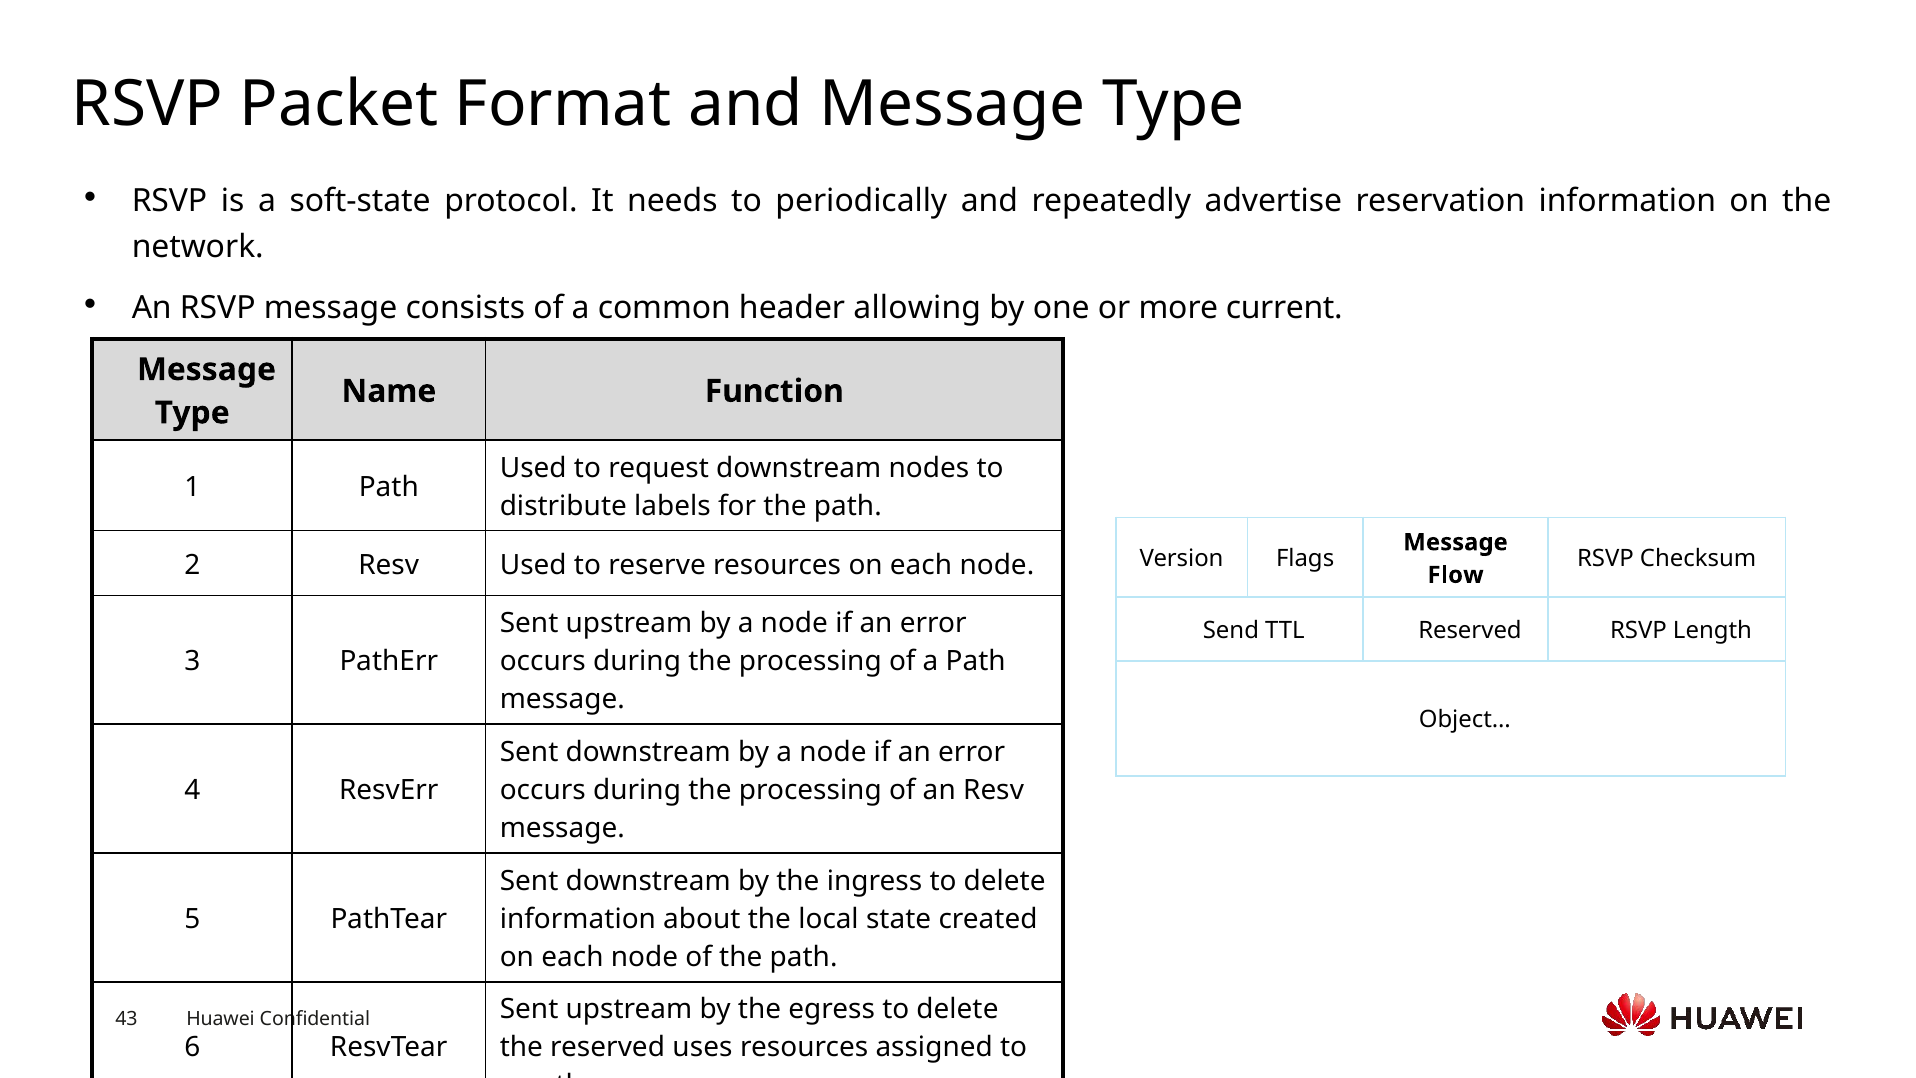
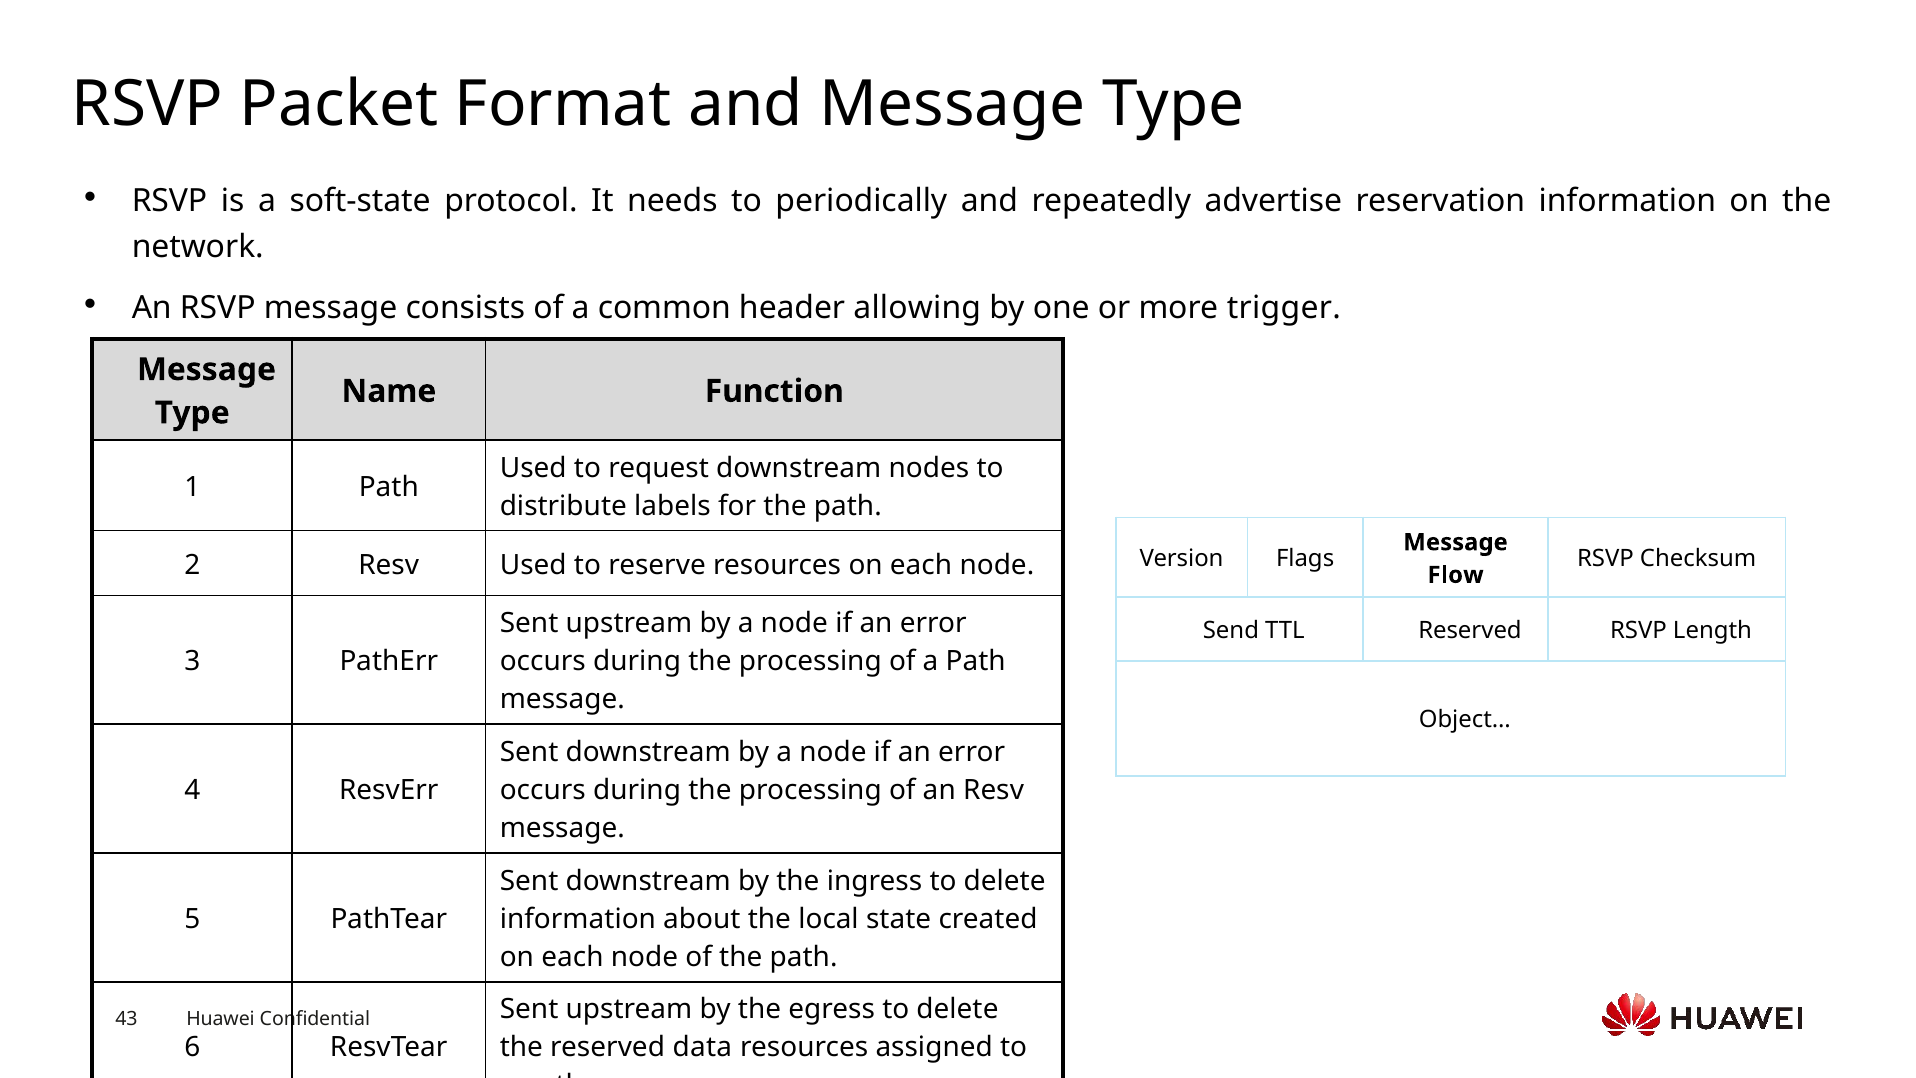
current: current -> trigger (1284, 308)
uses: uses -> data (702, 1047)
